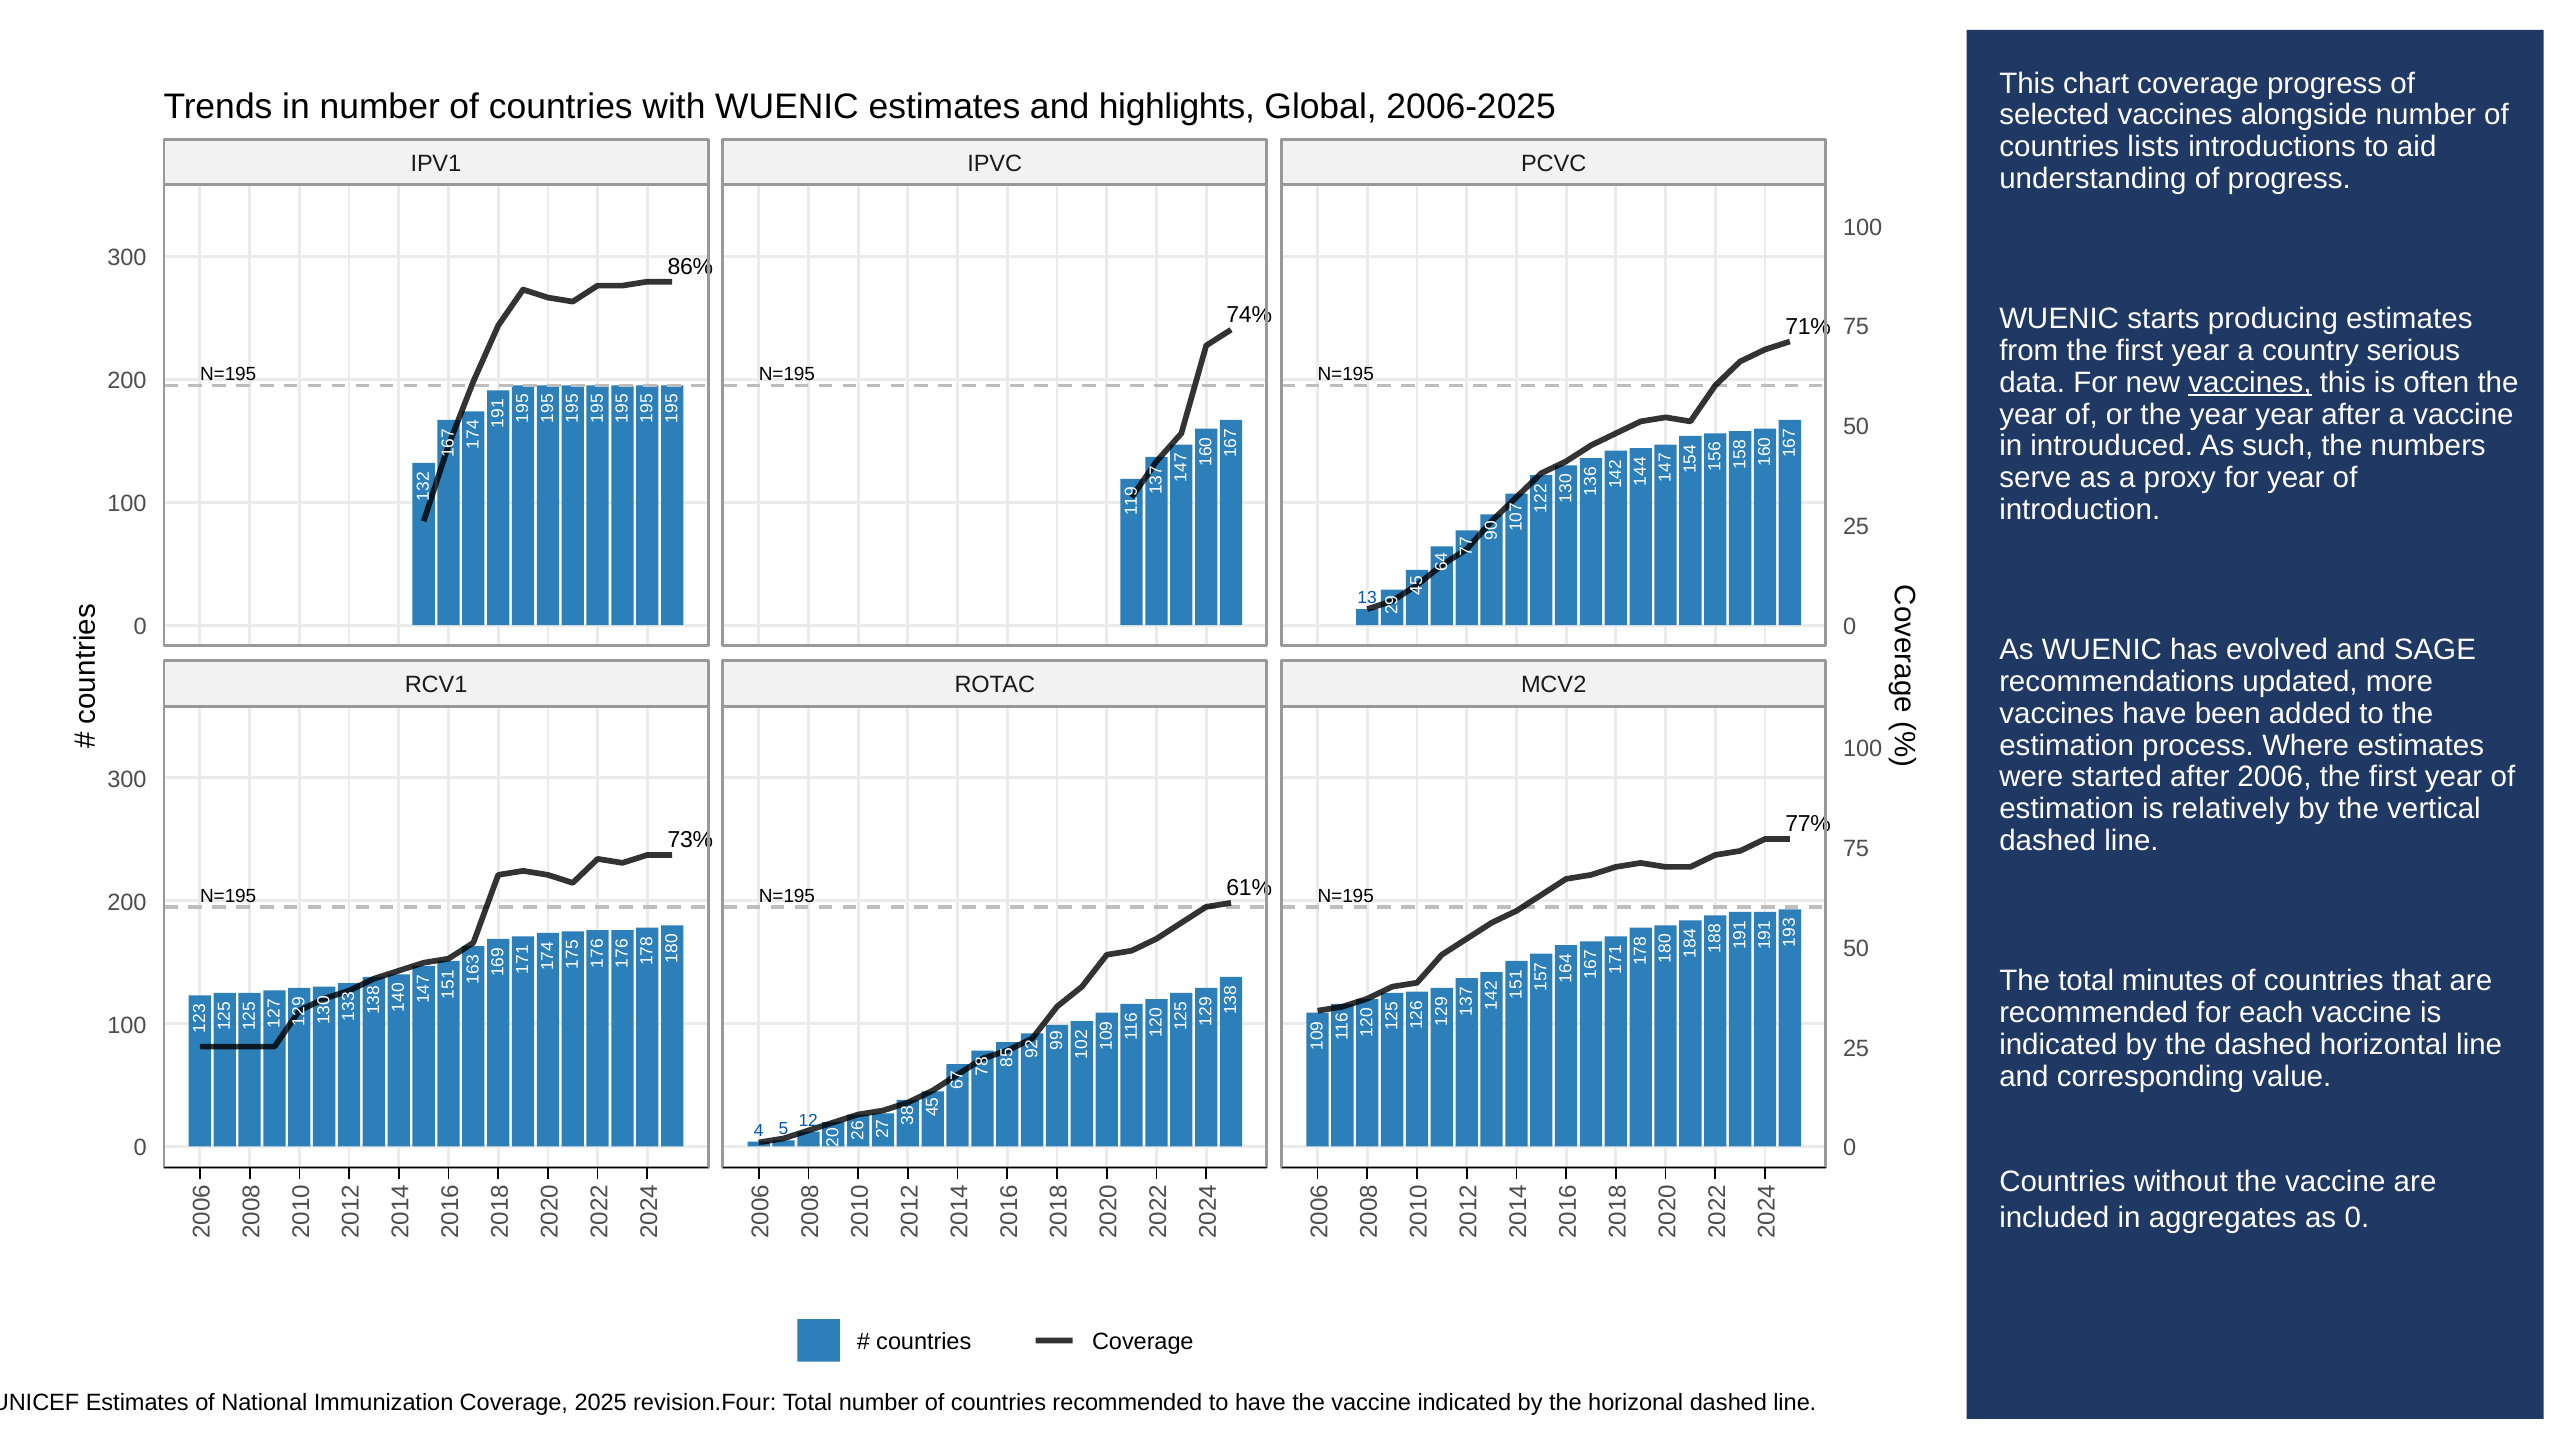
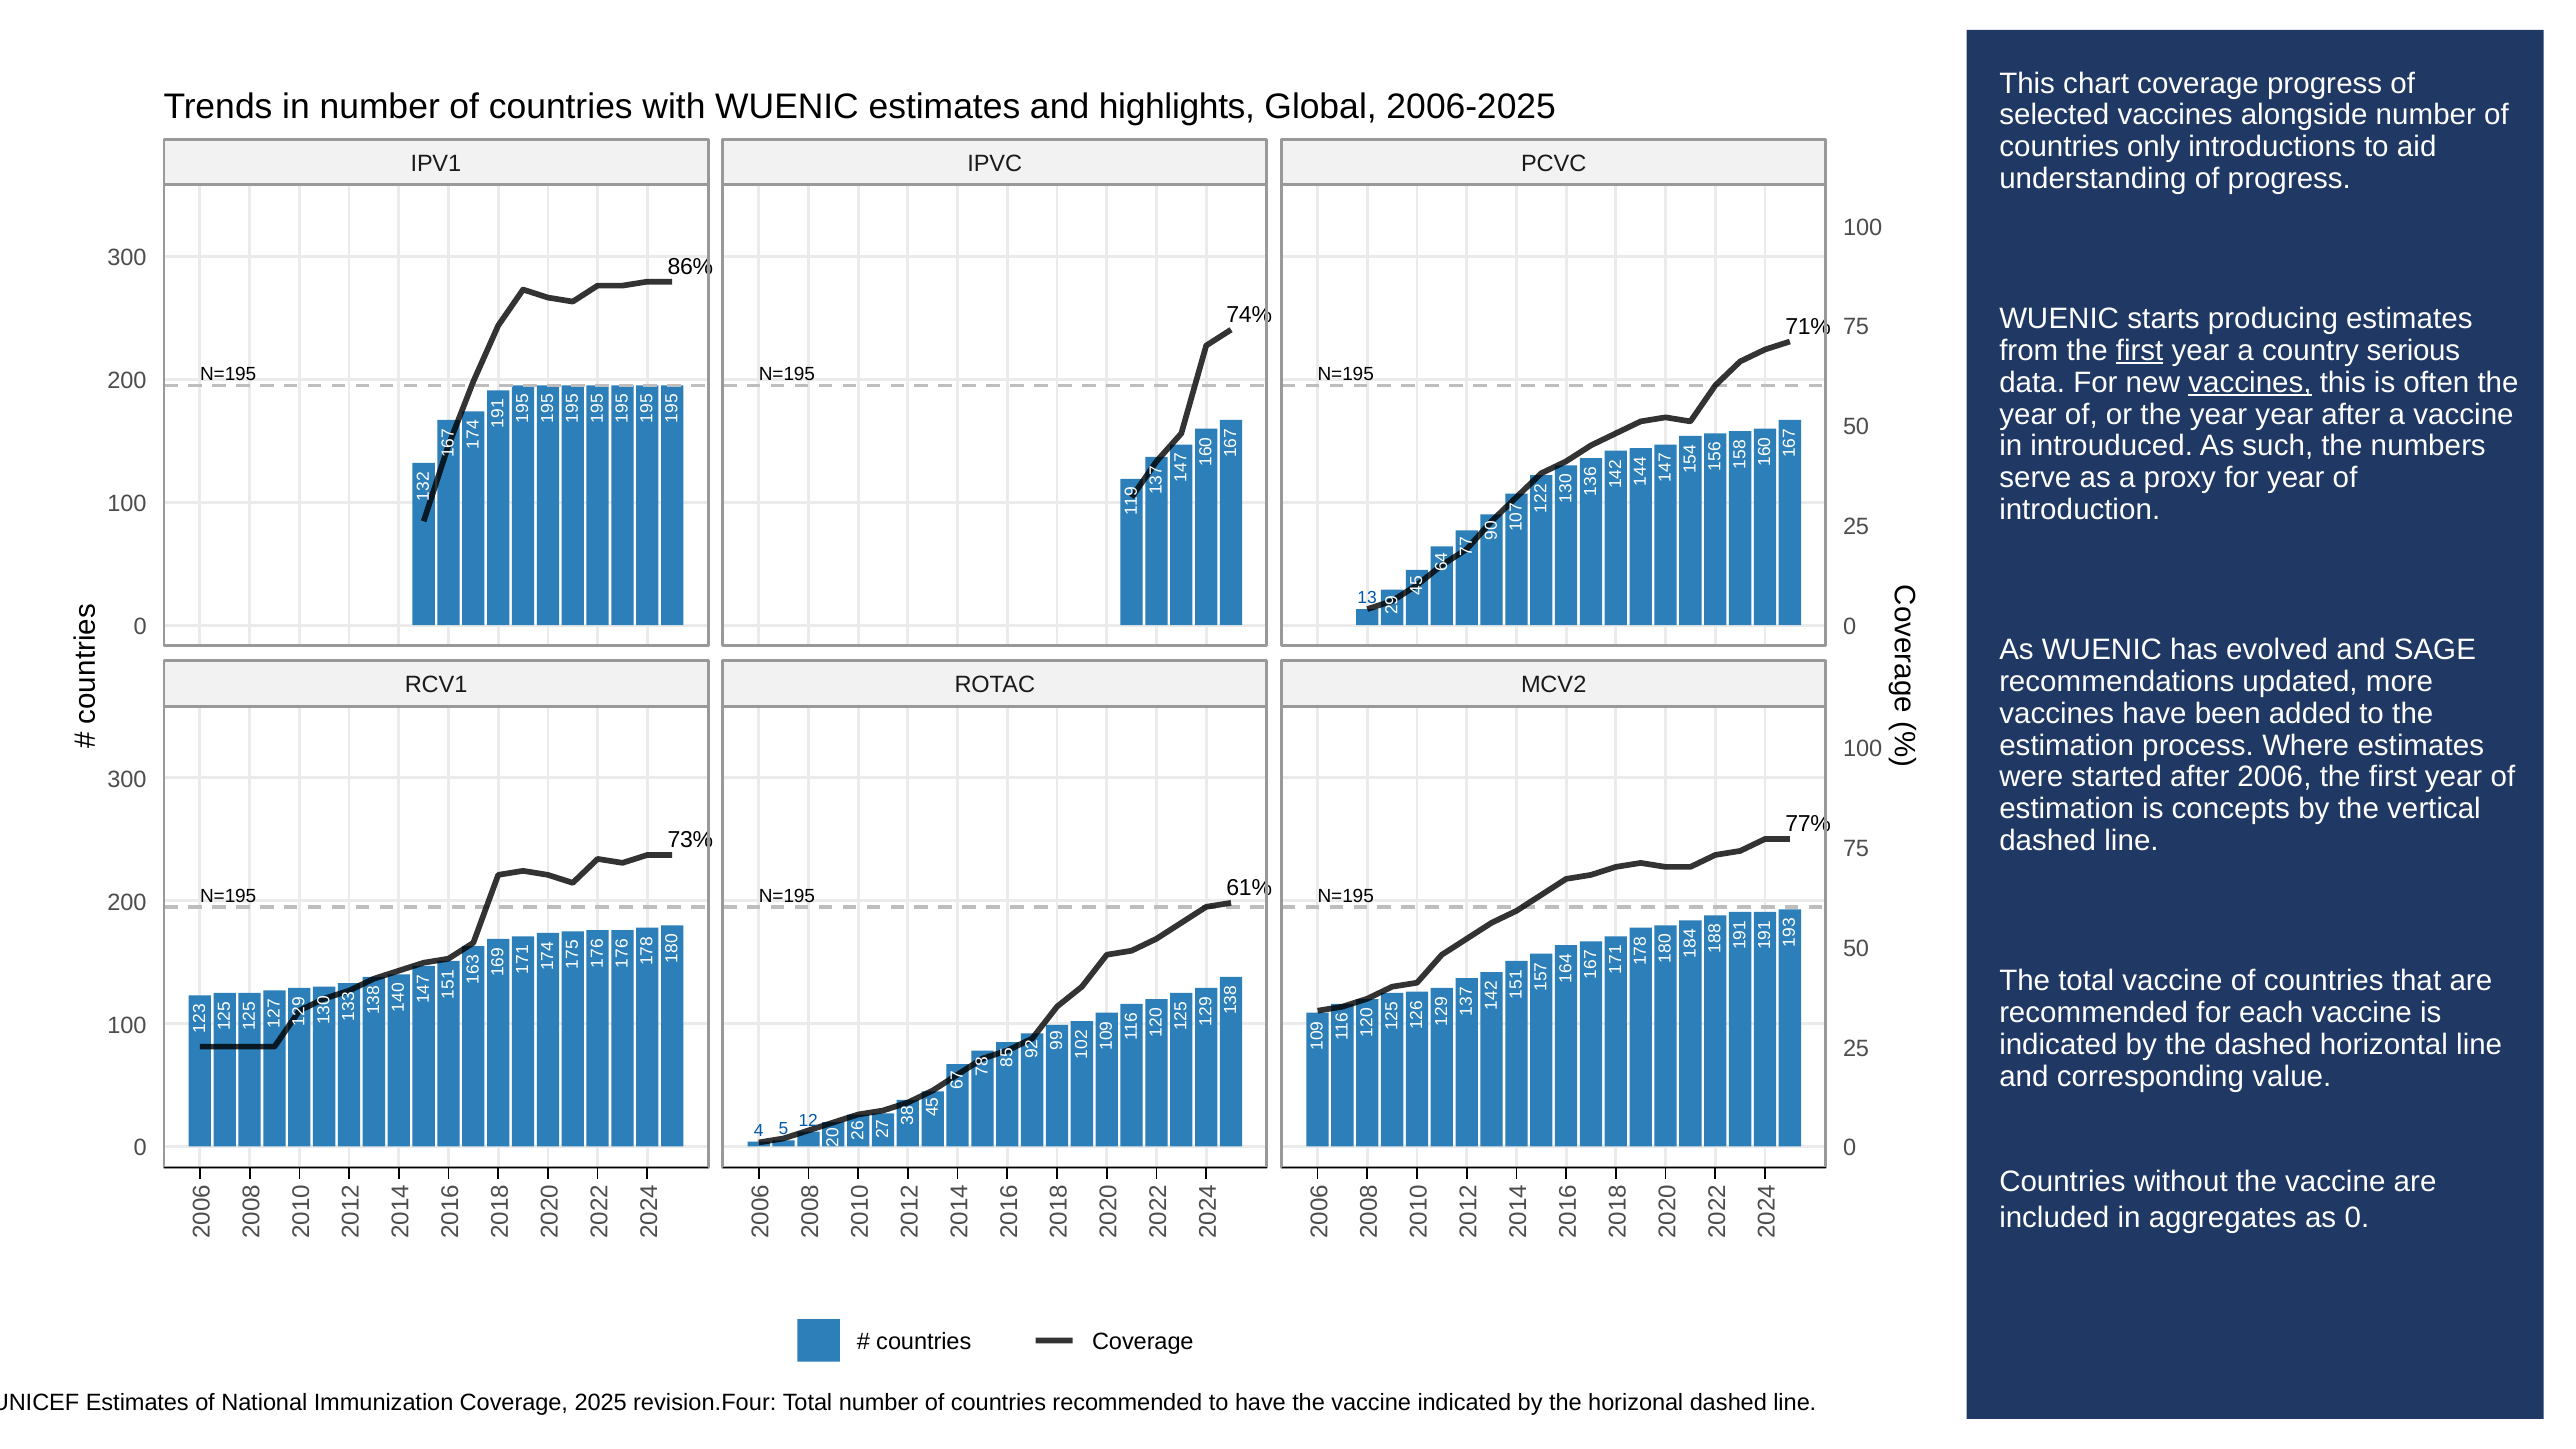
lists: lists -> only (2154, 147)
first underline: none -> present (2140, 351)
relatively: relatively -> concepts (2231, 809)
total minutes: minutes -> vaccine (2172, 981)
